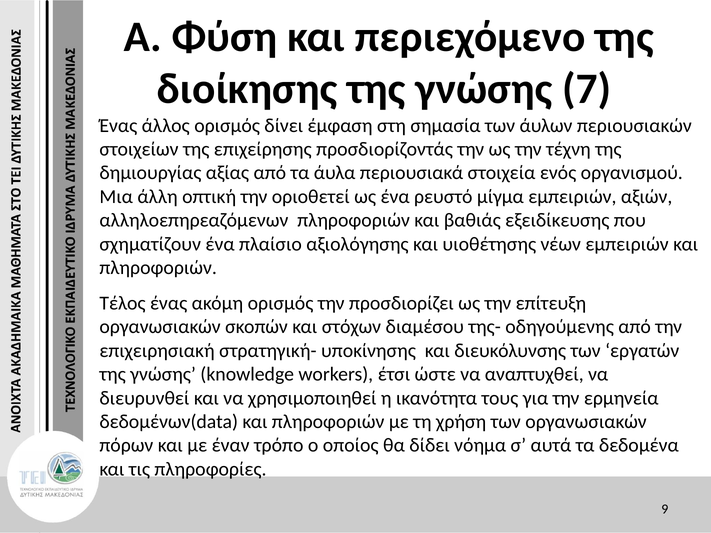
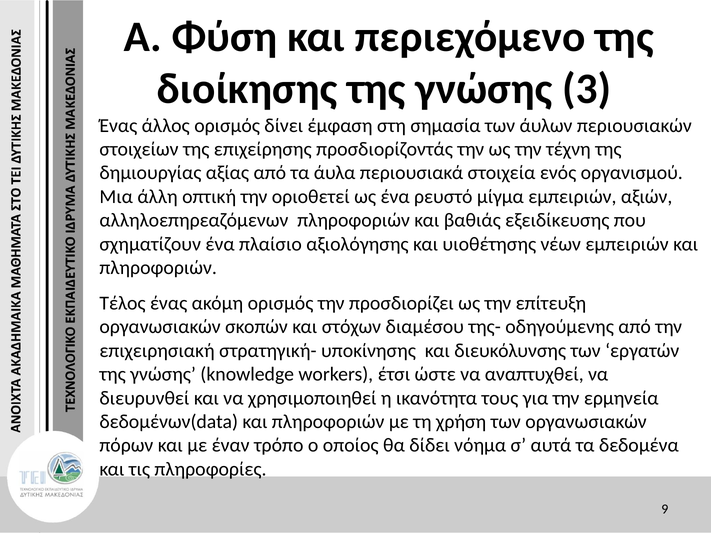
7: 7 -> 3 (587, 89)
